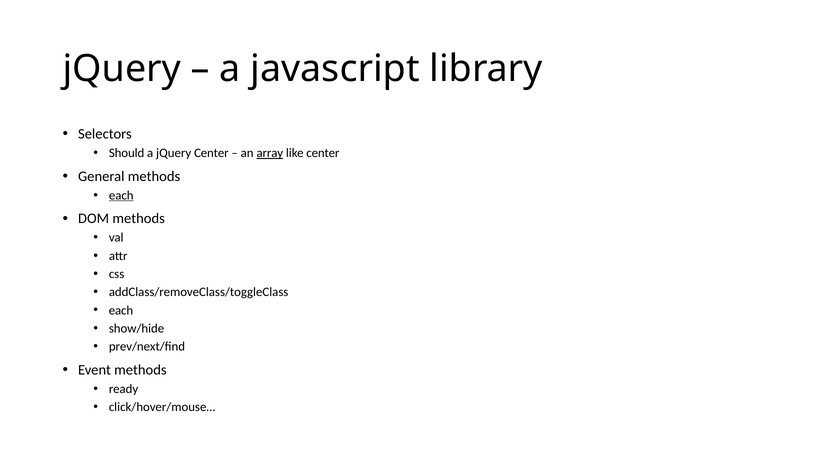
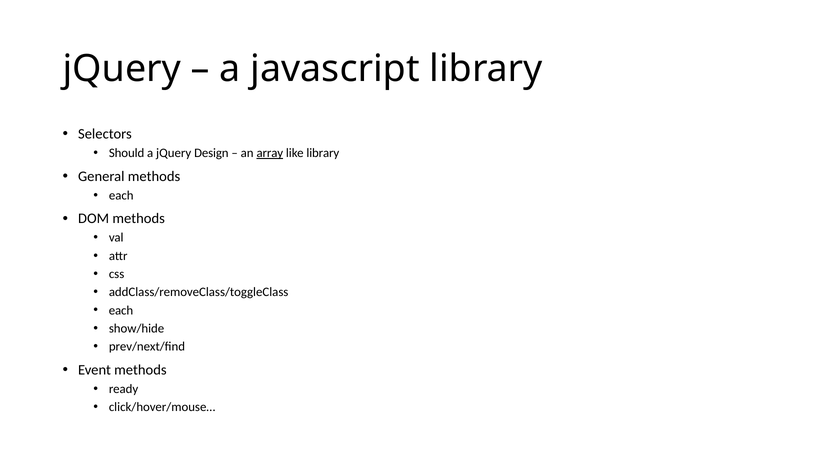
jQuery Center: Center -> Design (211, 153)
like center: center -> library (323, 153)
each underline: present -> none (121, 195)
